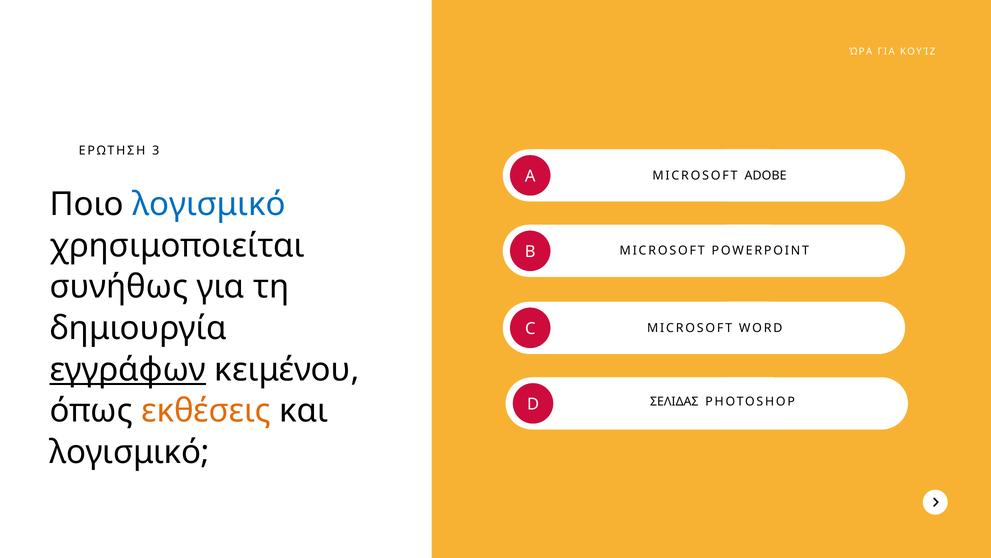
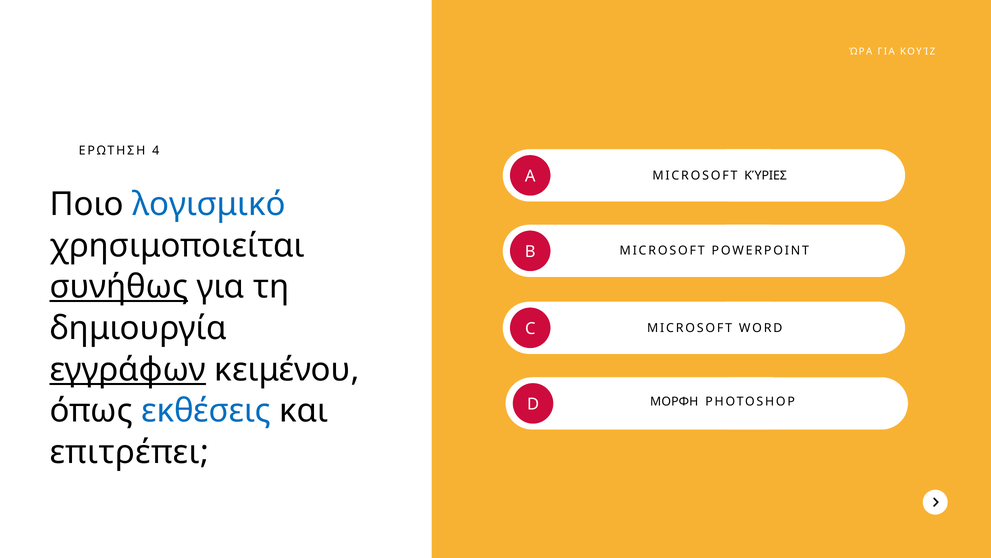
3: 3 -> 4 (156, 151)
ADOBE: ADOBE -> ΚΎΡΙΕΣ (766, 175)
συνήθως underline: none -> present (119, 287)
ΣΕΛΙΔΑΣ: ΣΕΛΙΔΑΣ -> ΜΟΡΦΗ (674, 401)
εκθέσεις colour: orange -> blue (206, 411)
λογισμικό: λογισμικό -> επιτρέπει (129, 452)
